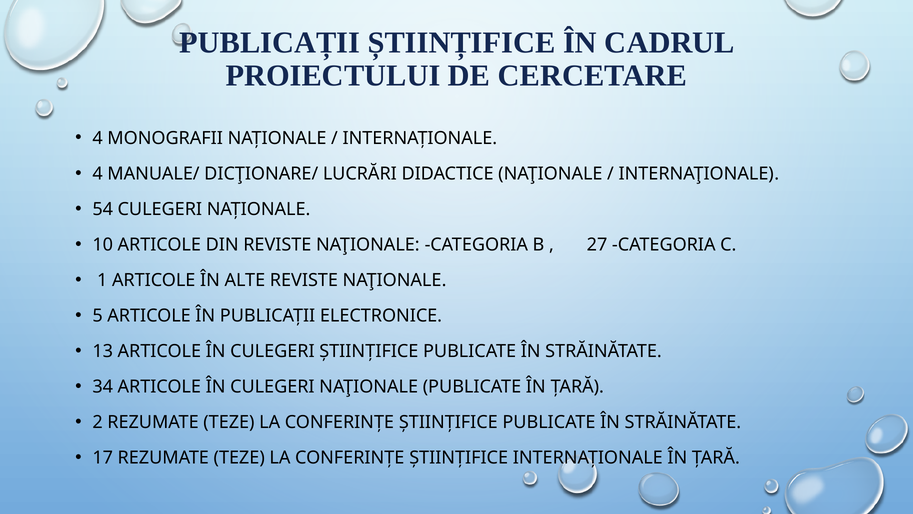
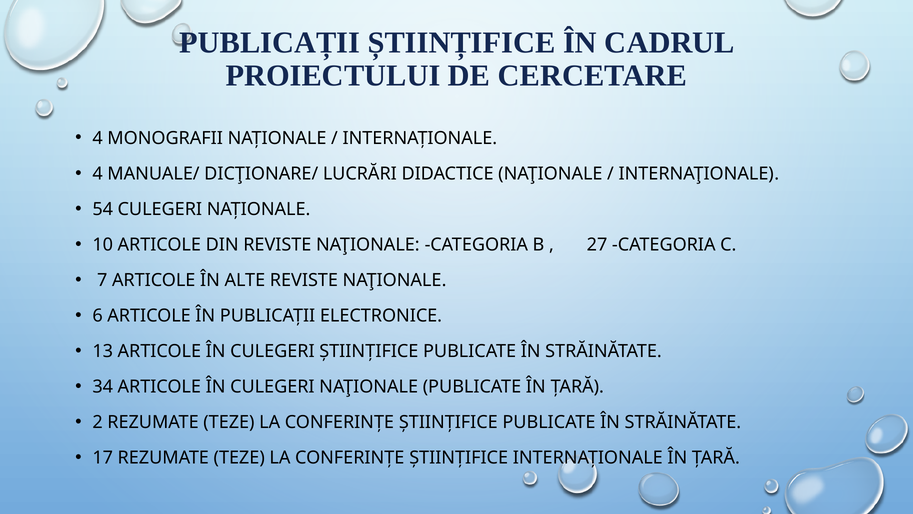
1: 1 -> 7 (102, 280)
5: 5 -> 6 (98, 315)
